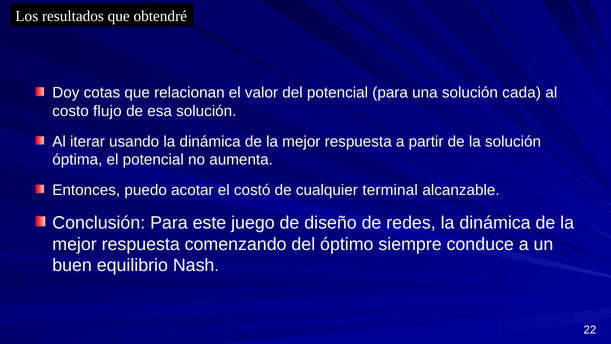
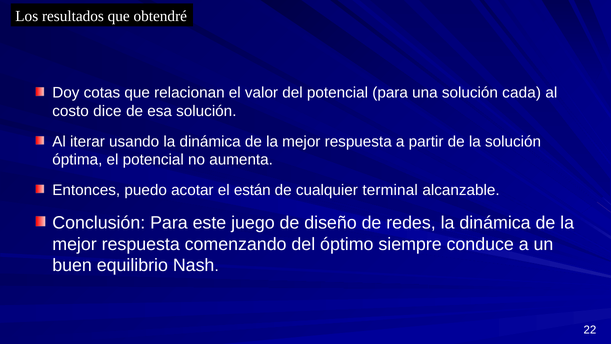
flujo: flujo -> dice (107, 111)
costó: costó -> están (252, 190)
